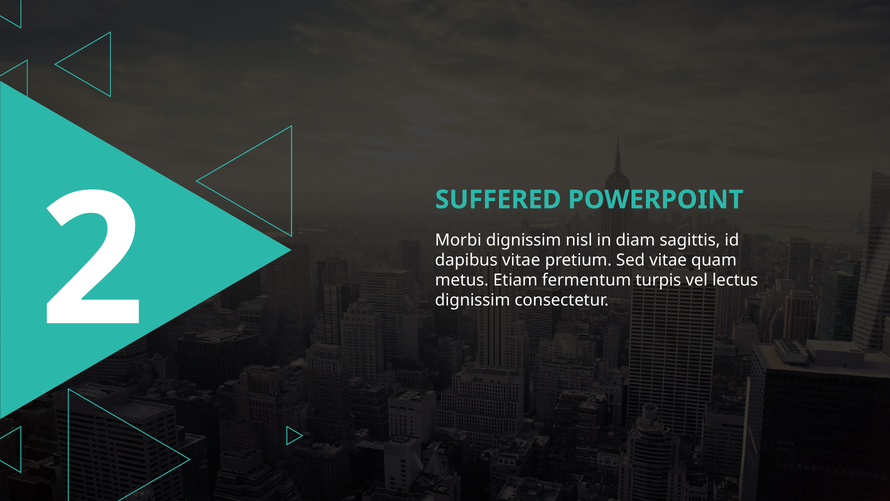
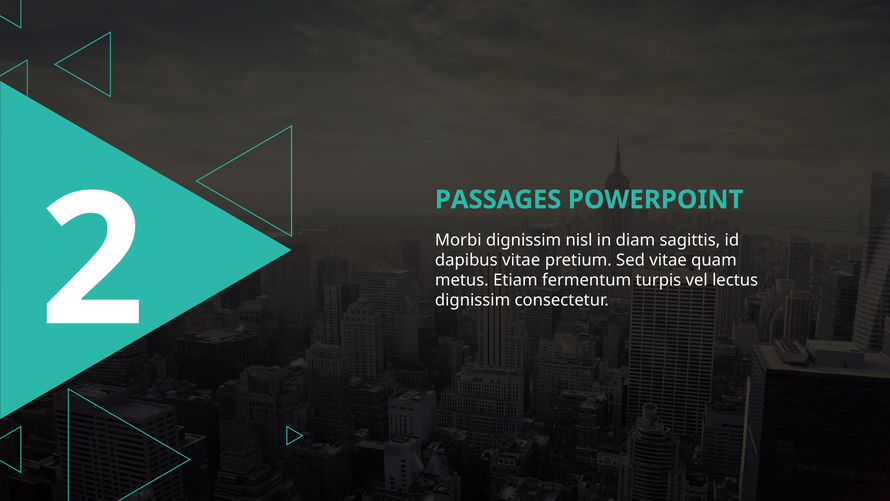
SUFFERED: SUFFERED -> PASSAGES (498, 200)
